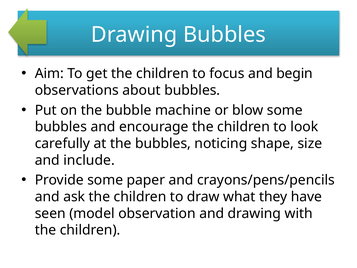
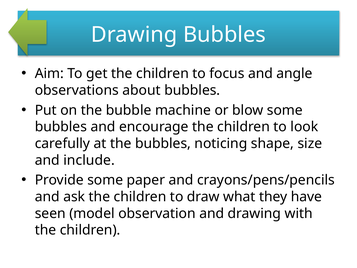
begin: begin -> angle (295, 74)
